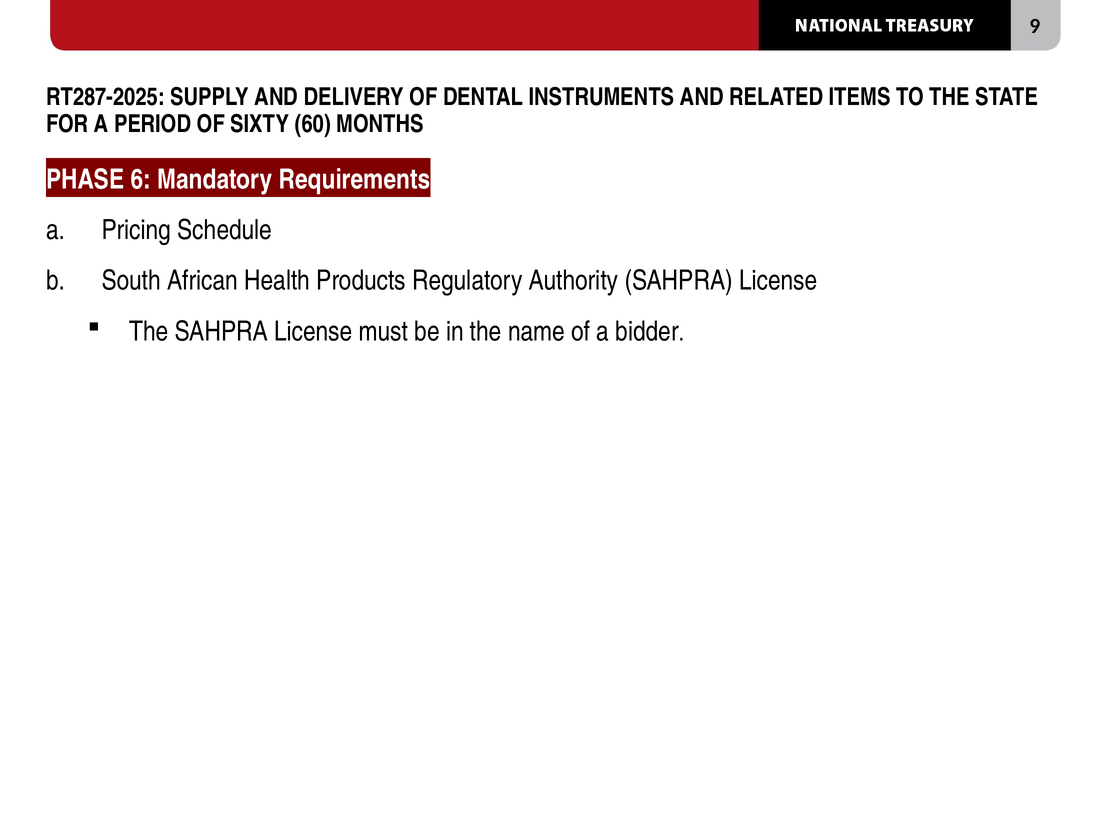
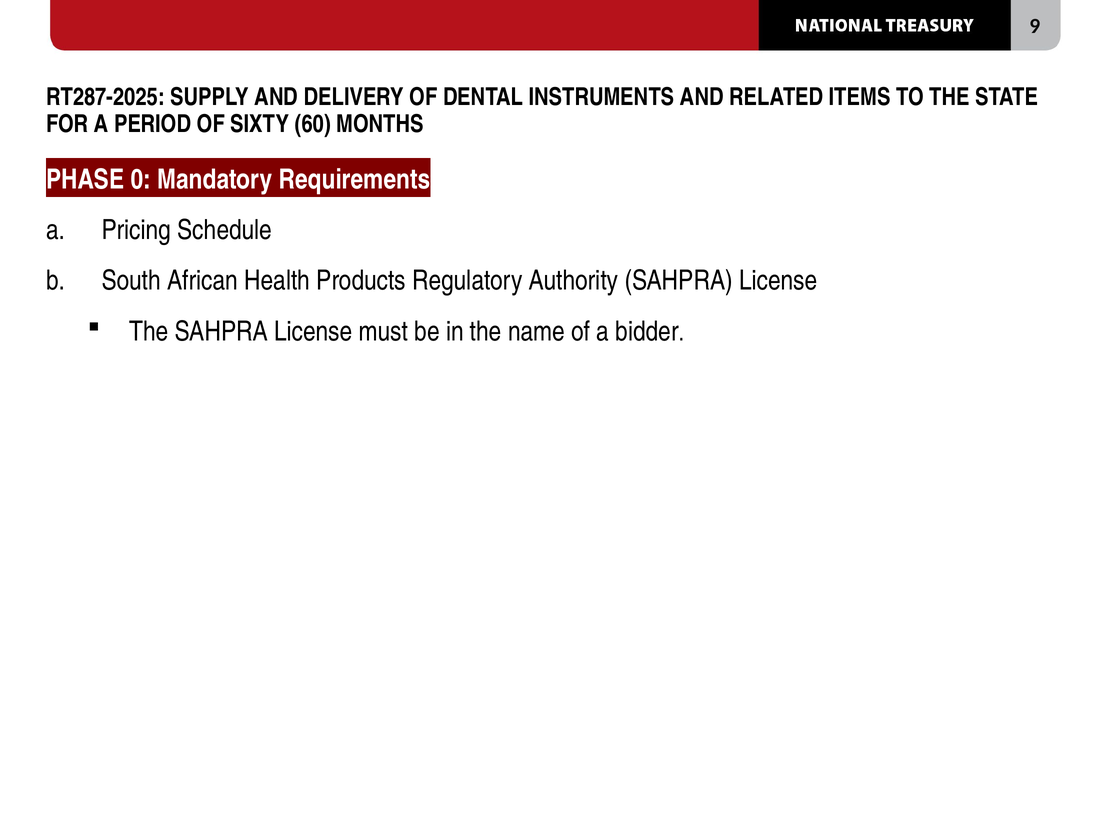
6: 6 -> 0 (141, 179)
